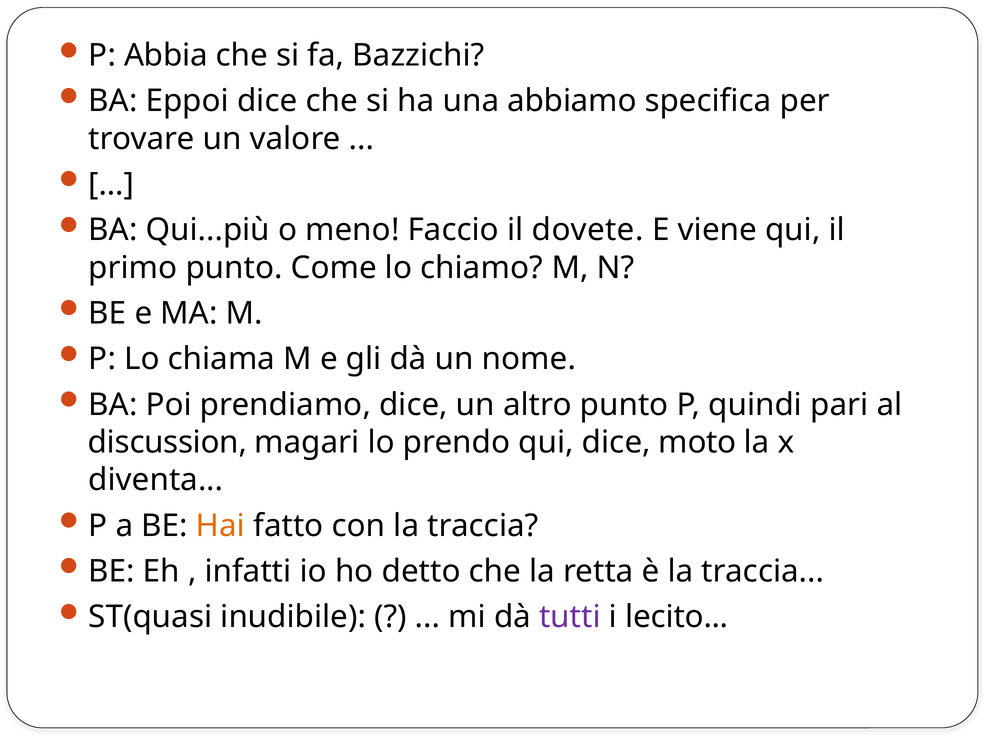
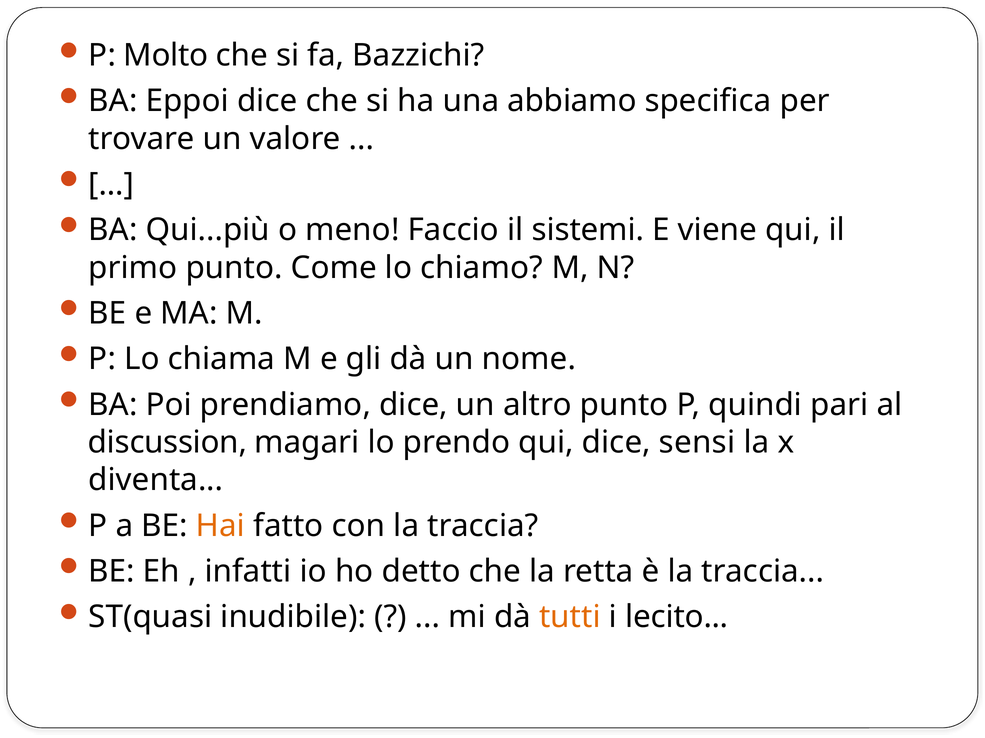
Abbia: Abbia -> Molto (166, 56)
dovete: dovete -> sistemi (588, 230)
moto: moto -> sensi (697, 443)
tutti colour: purple -> orange (570, 618)
